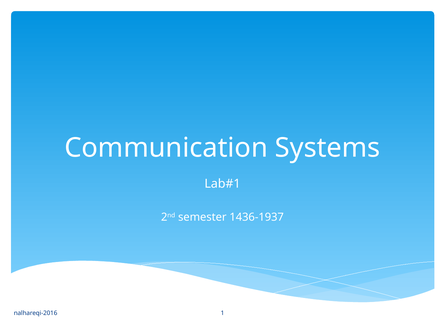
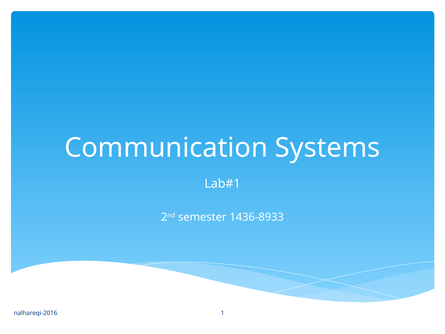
1436-1937: 1436-1937 -> 1436-8933 (257, 217)
